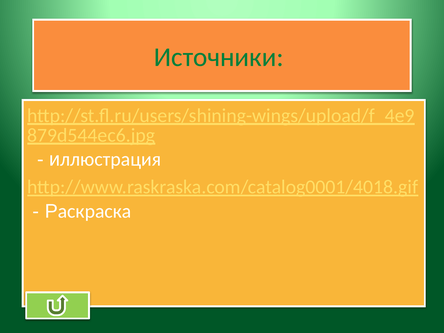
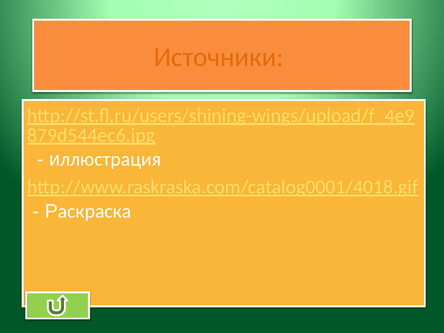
Источники colour: green -> orange (219, 57)
